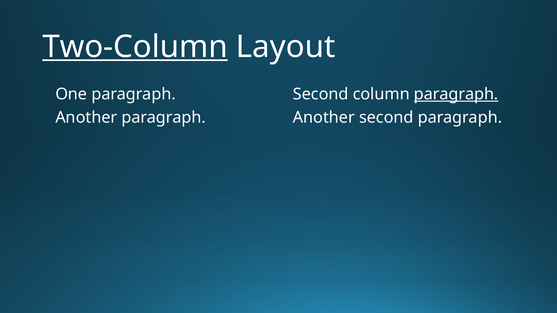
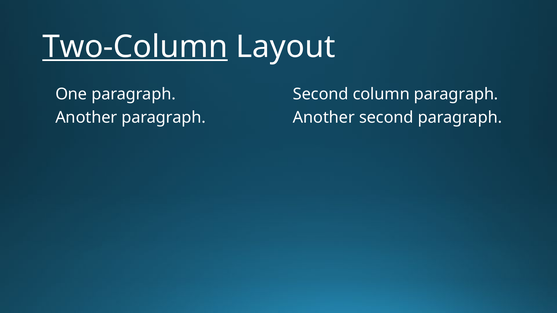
paragraph underline: present -> none (456, 94)
